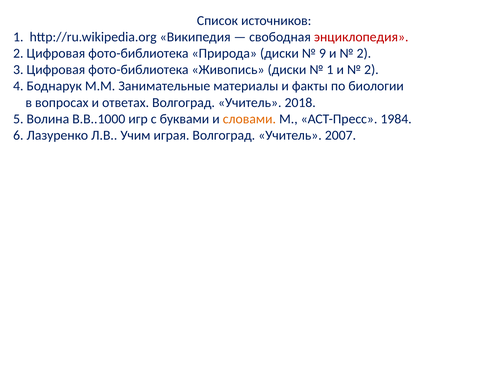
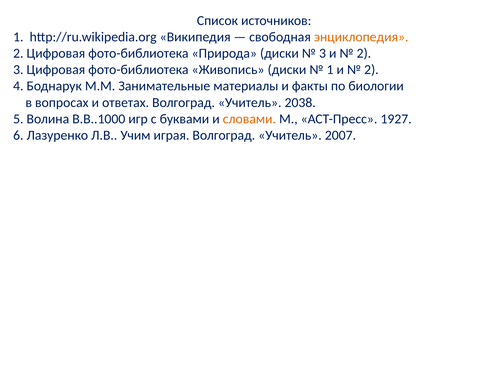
энциклопедия colour: red -> orange (361, 37)
9: 9 -> 3 (322, 53)
2018: 2018 -> 2038 (300, 103)
1984: 1984 -> 1927 (396, 119)
